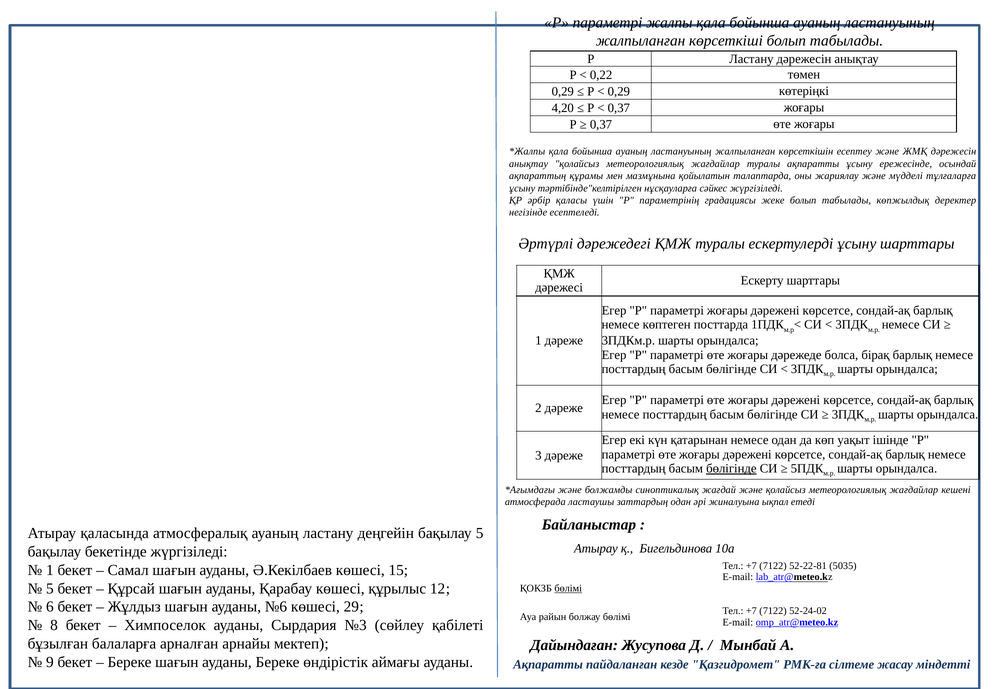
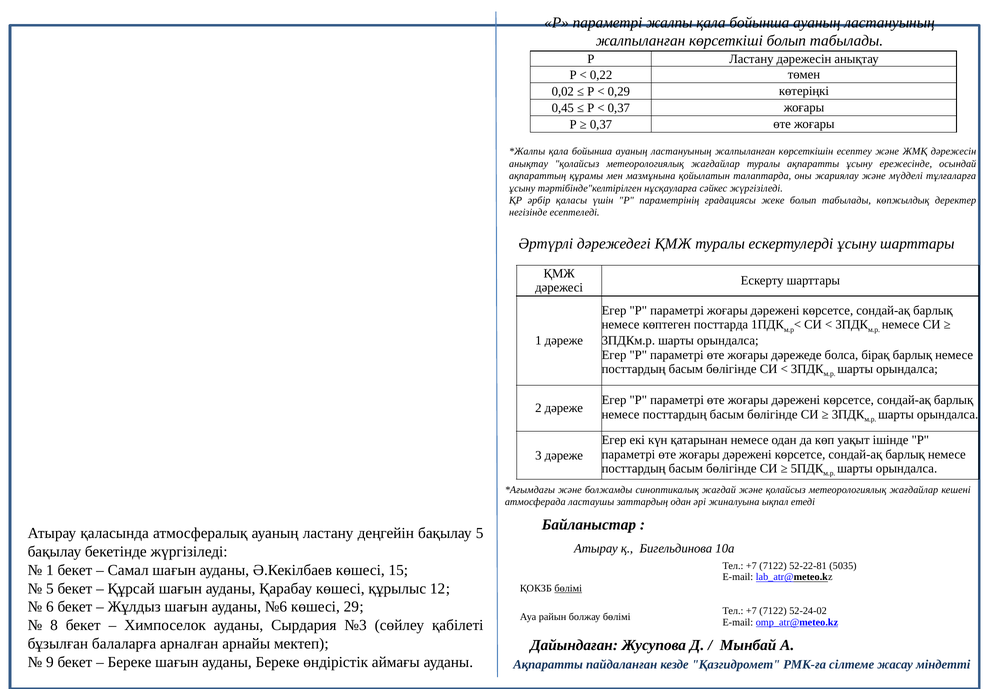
0,29: 0,29 -> 0,02 (563, 92)
4,20: 4,20 -> 0,45 (563, 108)
бөлігінде underline: present -> none (731, 468)
